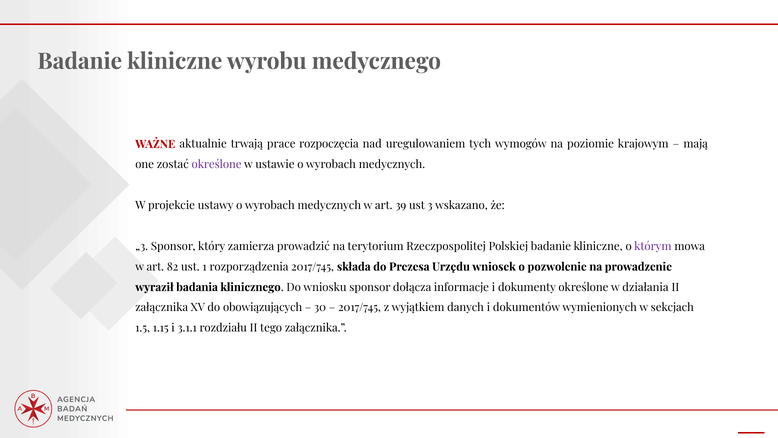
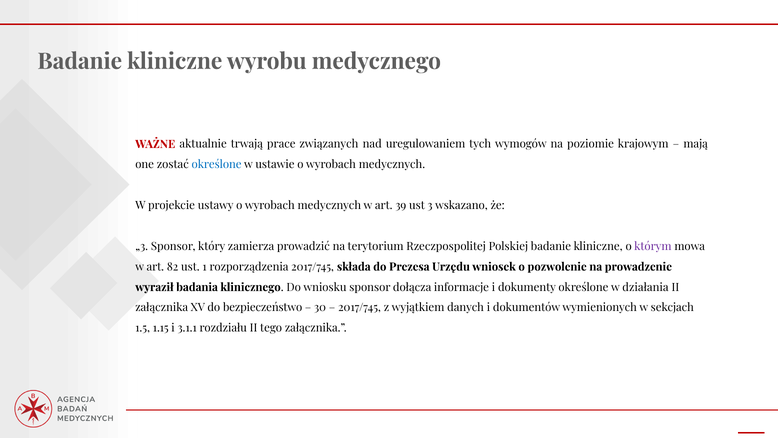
rozpoczęcia: rozpoczęcia -> związanych (329, 144)
określone colour: purple -> blue (217, 165)
obowiązujących: obowiązujących -> bezpieczeństwo (263, 307)
